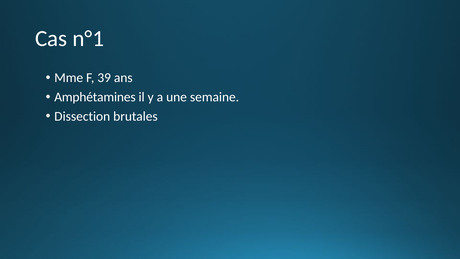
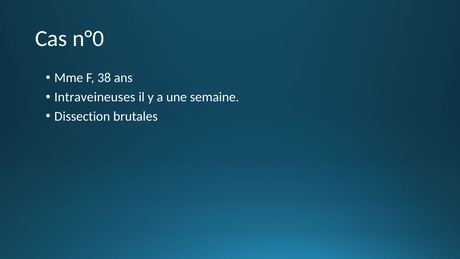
n°1: n°1 -> n°0 (88, 39)
39: 39 -> 38 (104, 78)
Amphétamines: Amphétamines -> Intraveineuses (95, 97)
